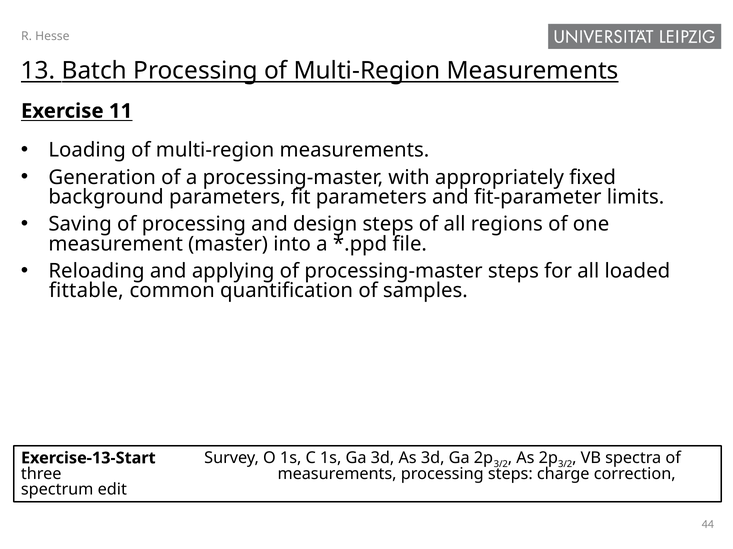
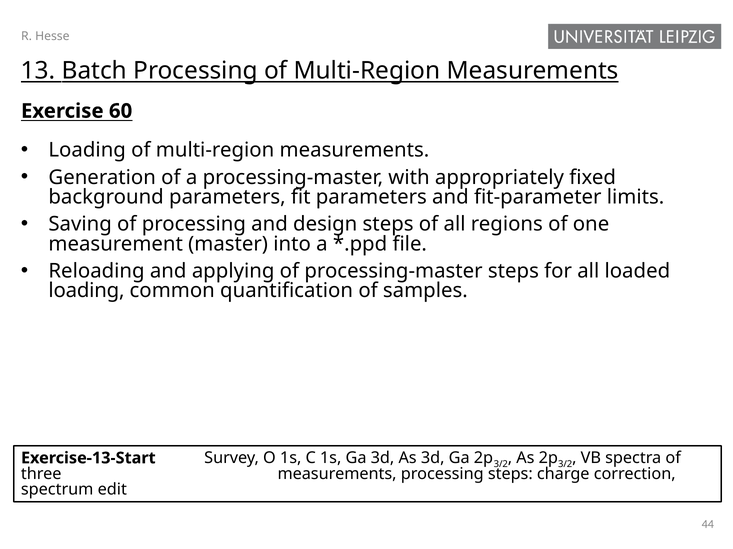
11: 11 -> 60 (121, 111)
fittable: fittable -> loading (86, 291)
